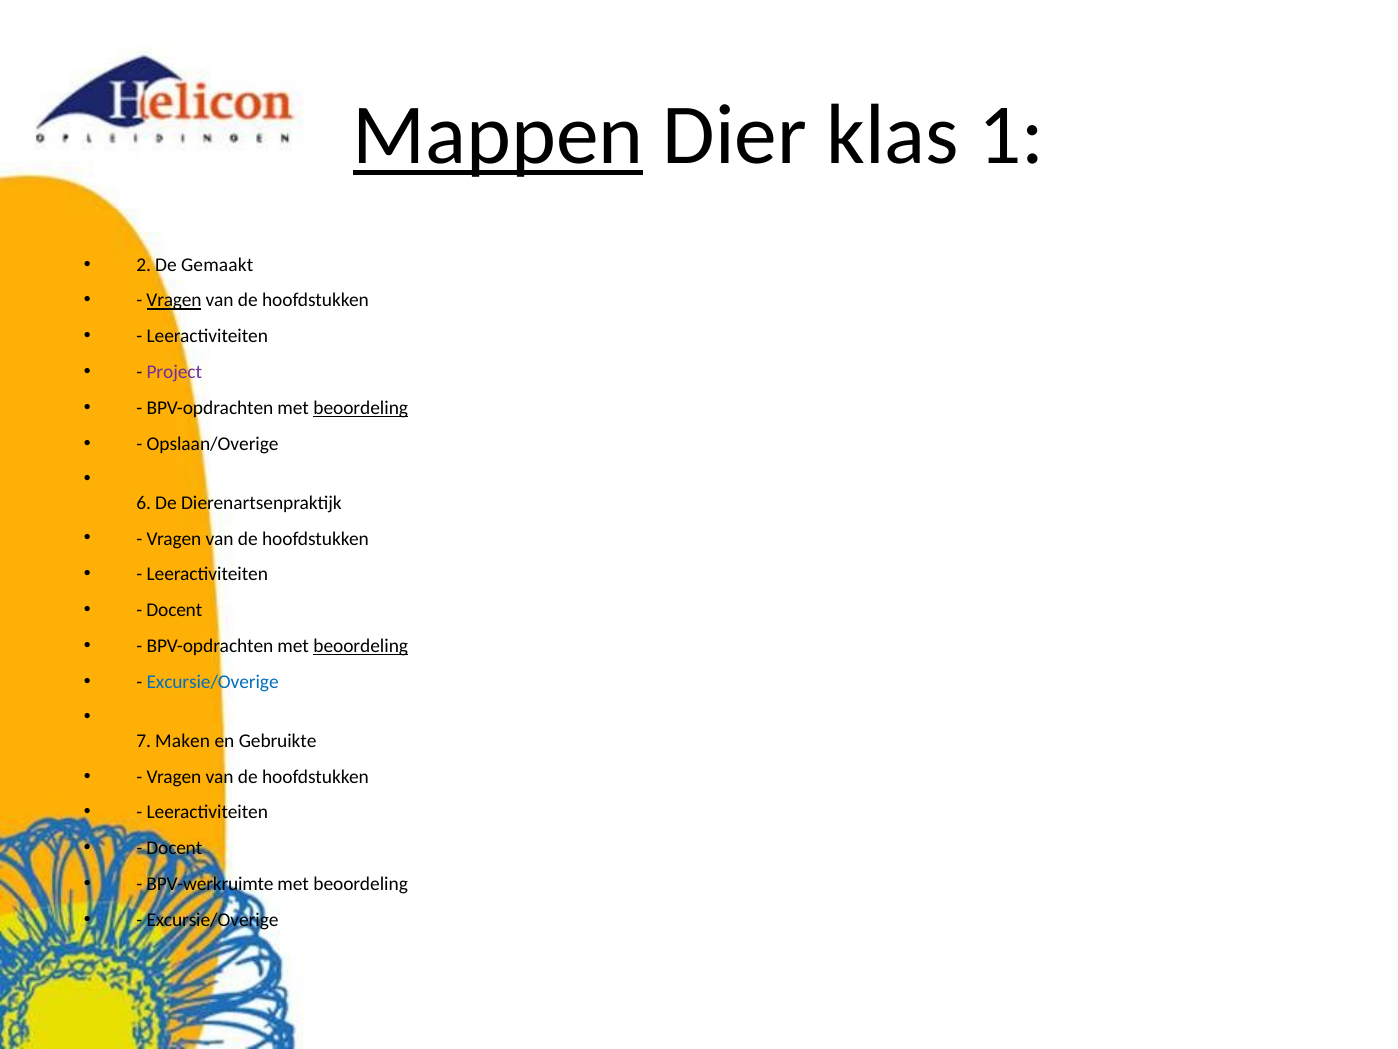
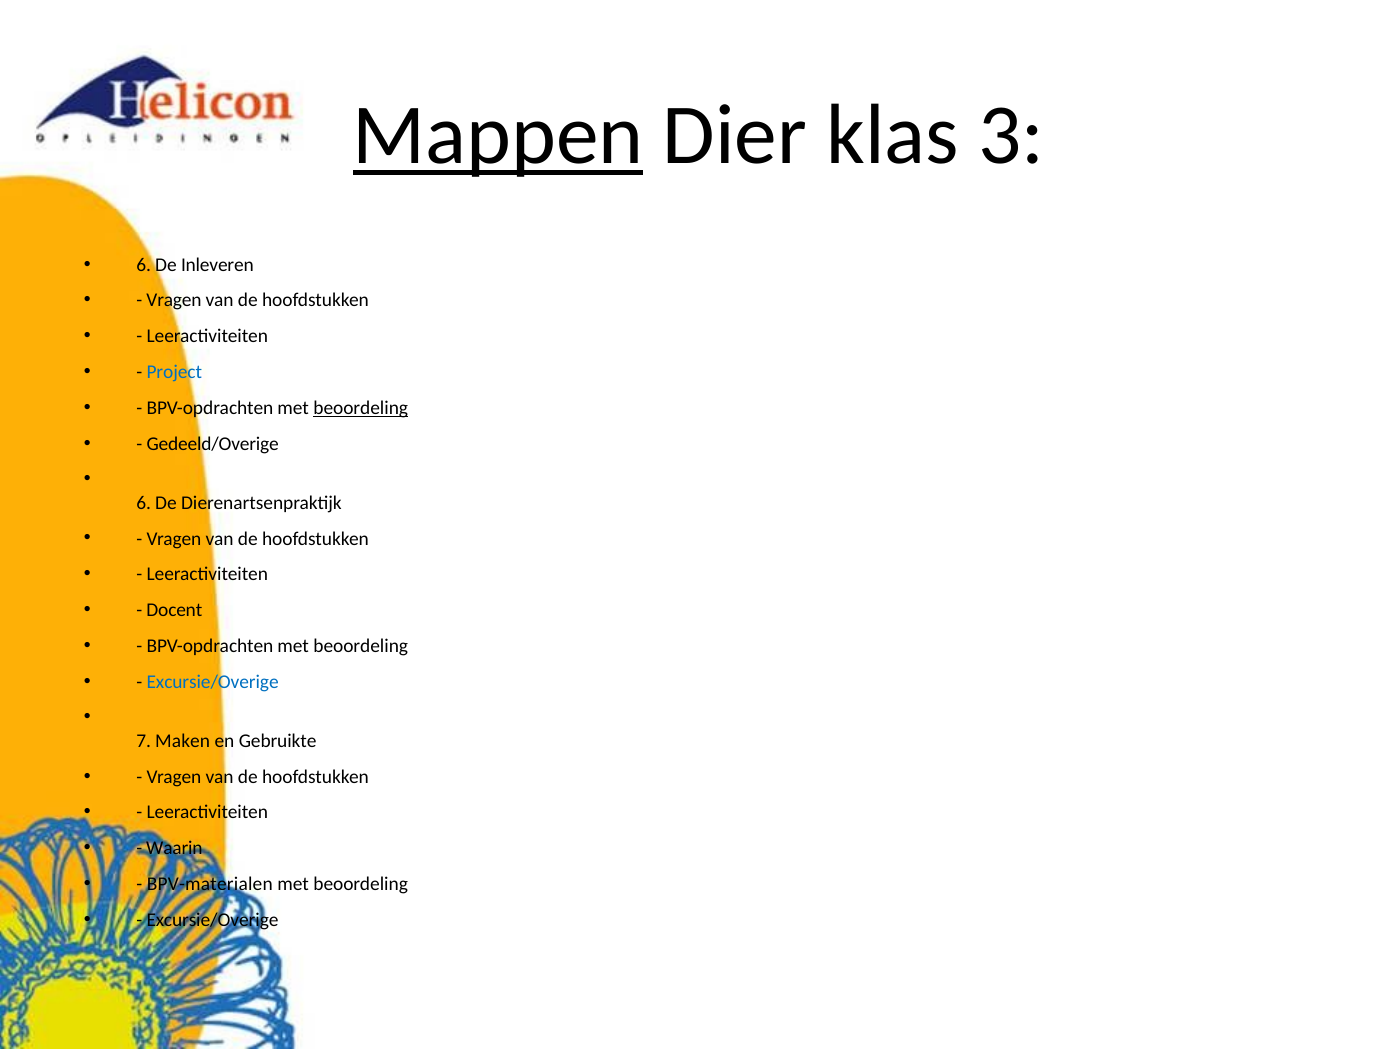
1: 1 -> 3 (1011, 135)
2: 2 -> 6 (144, 265)
Gemaakt: Gemaakt -> Inleveren (217, 265)
Vragen underline: present -> none (174, 300)
Project colour: purple -> blue (174, 372)
Opslaan/Overige: Opslaan/Overige -> Gedeeld/Overige (213, 444)
beoordeling underline: present -> none (361, 646)
Docent: Docent -> Waarin (174, 848)
BPV-werkruimte: BPV-werkruimte -> BPV-materialen (210, 884)
